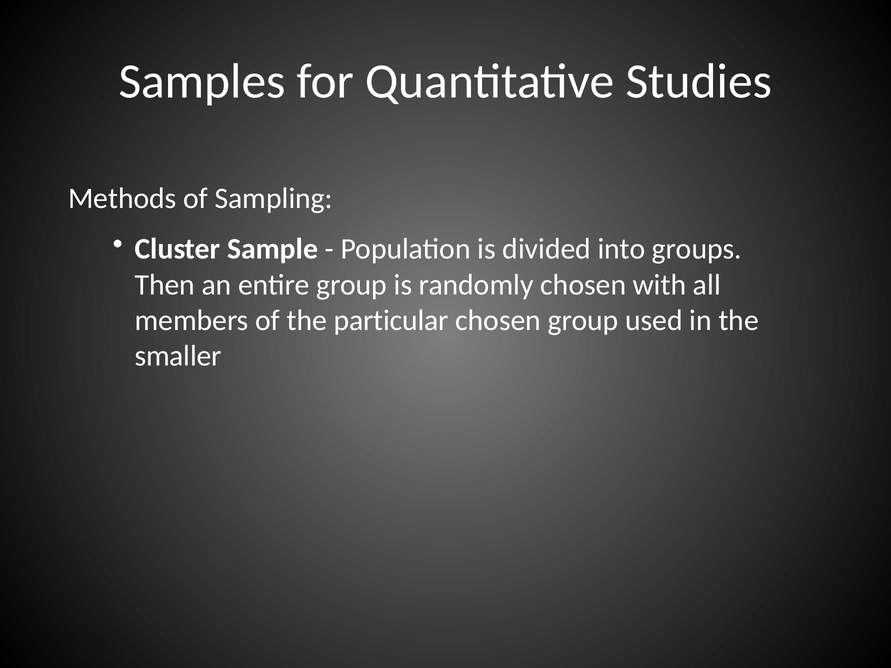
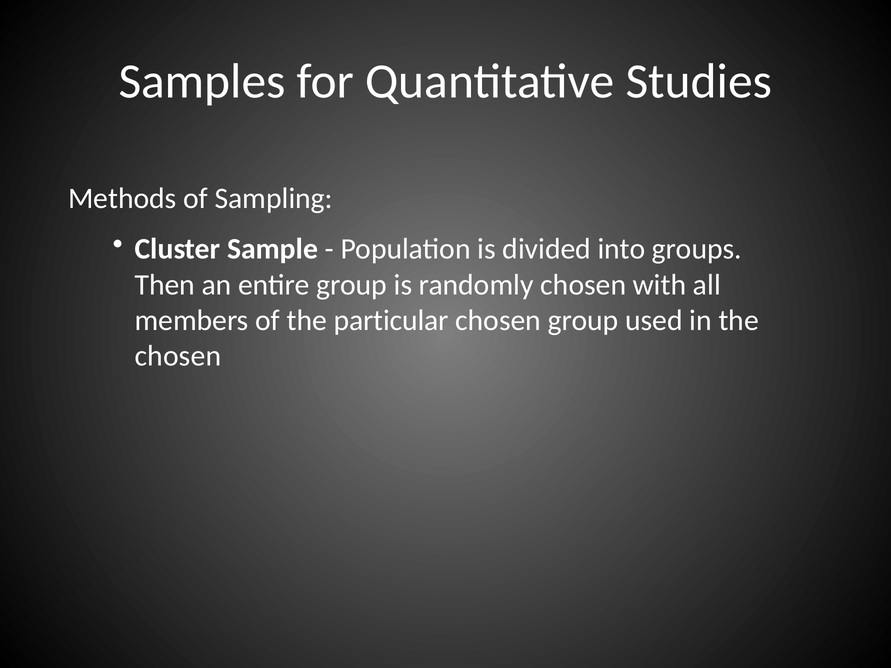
smaller: smaller -> chosen (178, 356)
